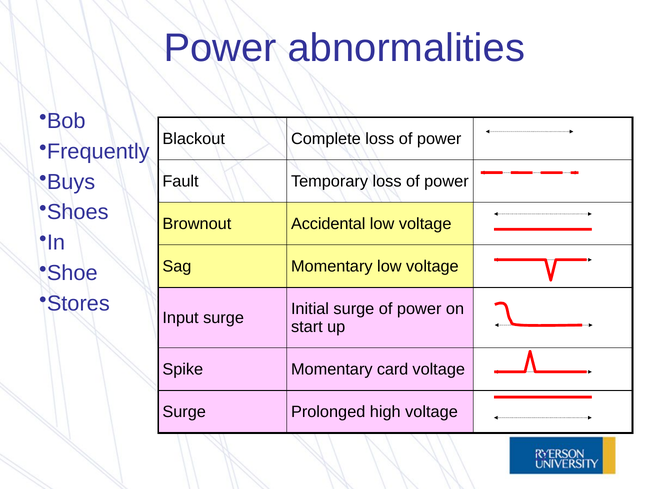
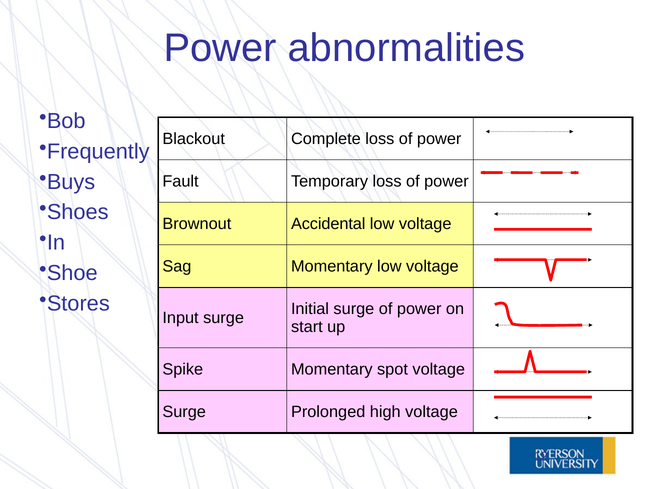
card: card -> spot (393, 370)
